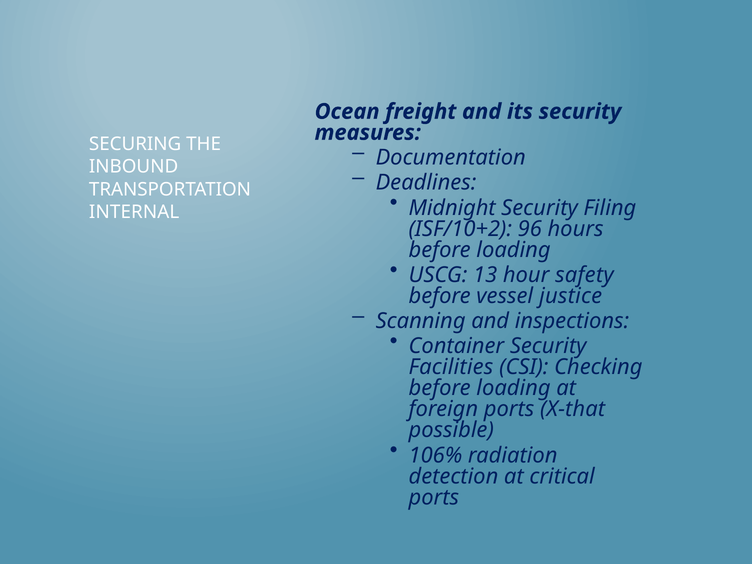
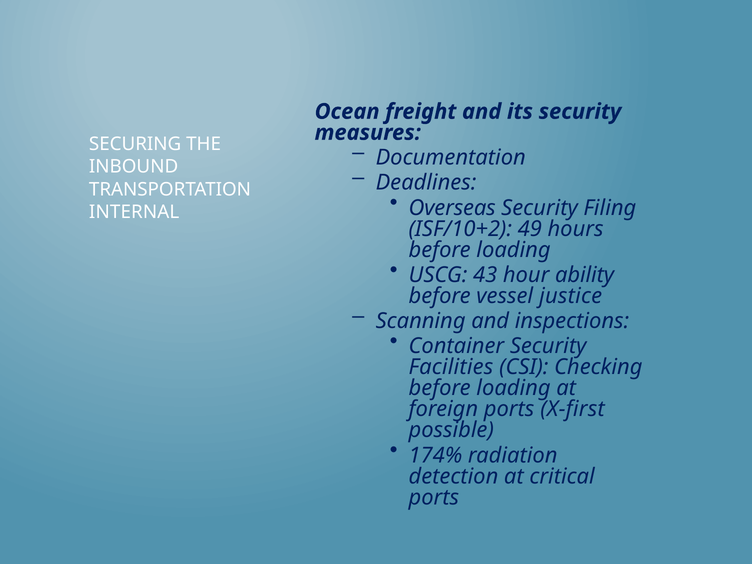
Midnight: Midnight -> Overseas (452, 208)
96: 96 -> 49 (530, 229)
13: 13 -> 43 (485, 275)
safety: safety -> ability (585, 275)
X-that: X-that -> X-first (573, 409)
106%: 106% -> 174% (435, 455)
